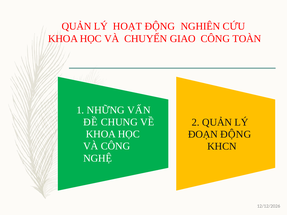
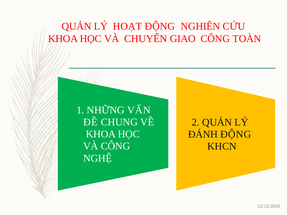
ĐOẠN: ĐOẠN -> ĐÁNH (203, 134)
